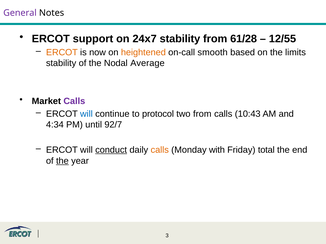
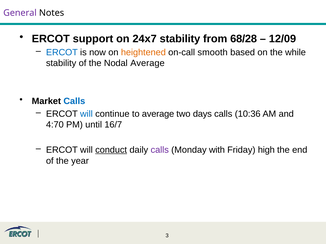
61/28: 61/28 -> 68/28 (244, 39)
12/55: 12/55 -> 12/09 (282, 39)
ERCOT colour: orange -> blue (62, 52)
limits: limits -> while (296, 52)
Calls colour: purple -> blue (74, 101)
to protocol: protocol -> average (158, 114)
two from: from -> days (202, 114)
10:43: 10:43 -> 10:36 (248, 114)
4:34: 4:34 -> 4:70 (55, 125)
92/7: 92/7 -> 16/7 (113, 125)
calls colour: orange -> purple (160, 150)
total: total -> high (266, 150)
the underline: present -> none (62, 161)
